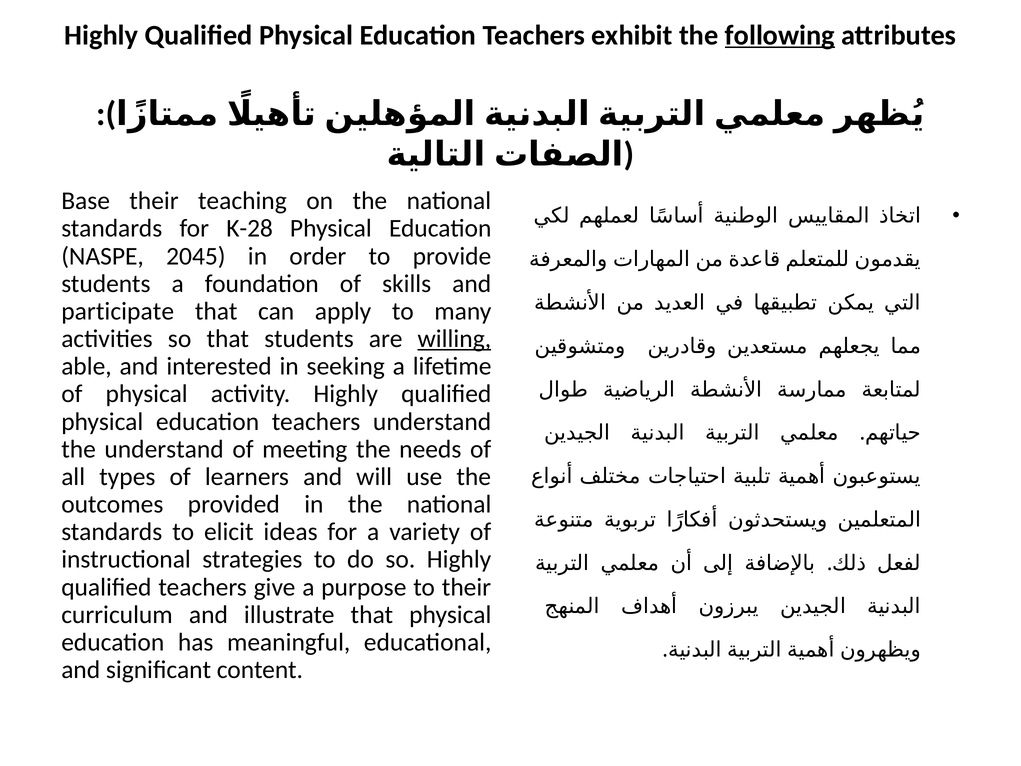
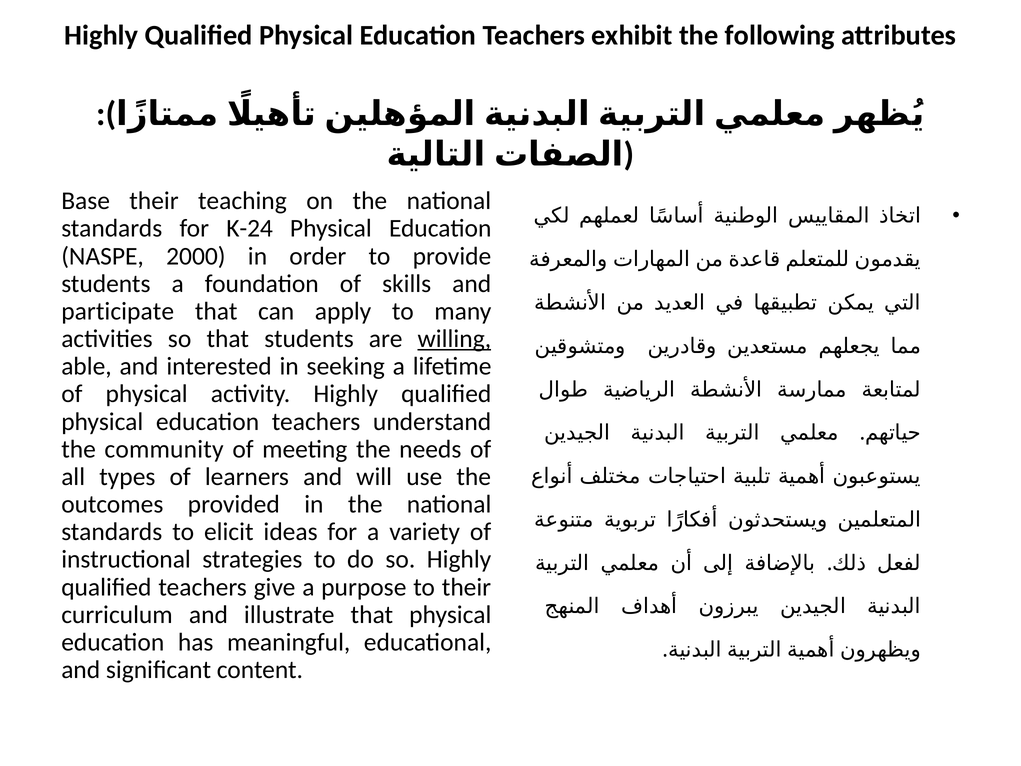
following underline: present -> none (780, 35)
K-28: K-28 -> K-24 (250, 228)
2045: 2045 -> 2000 (196, 256)
the understand: understand -> community (164, 449)
